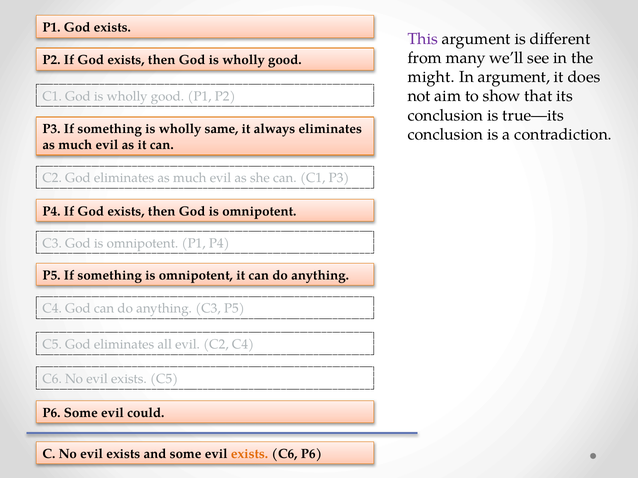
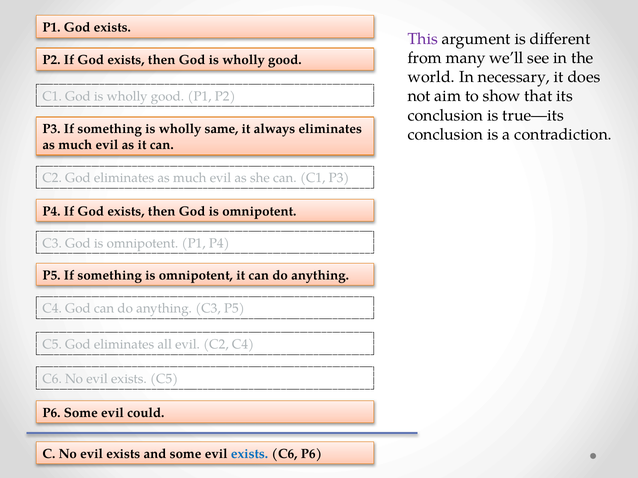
might: might -> world (431, 77)
In argument: argument -> necessary (514, 77)
exists colour: orange -> blue (250, 454)
